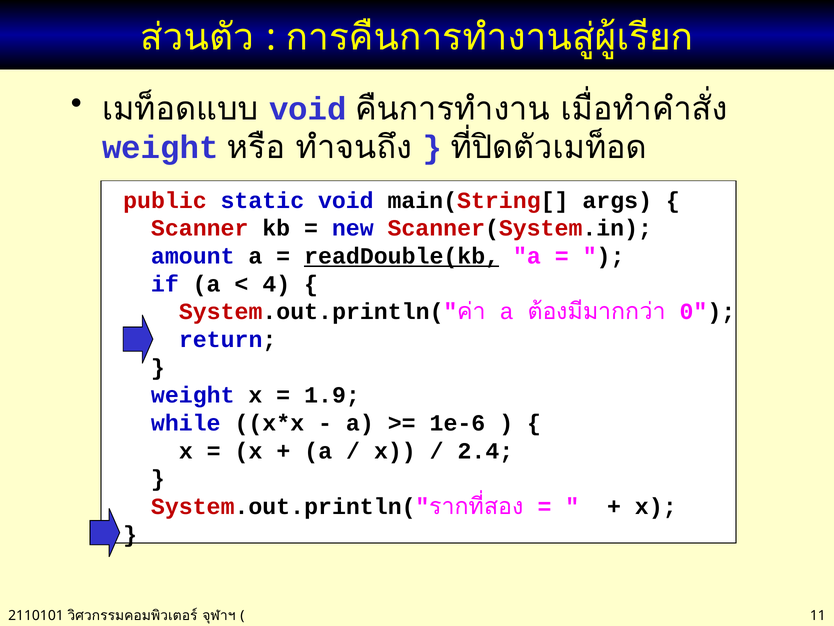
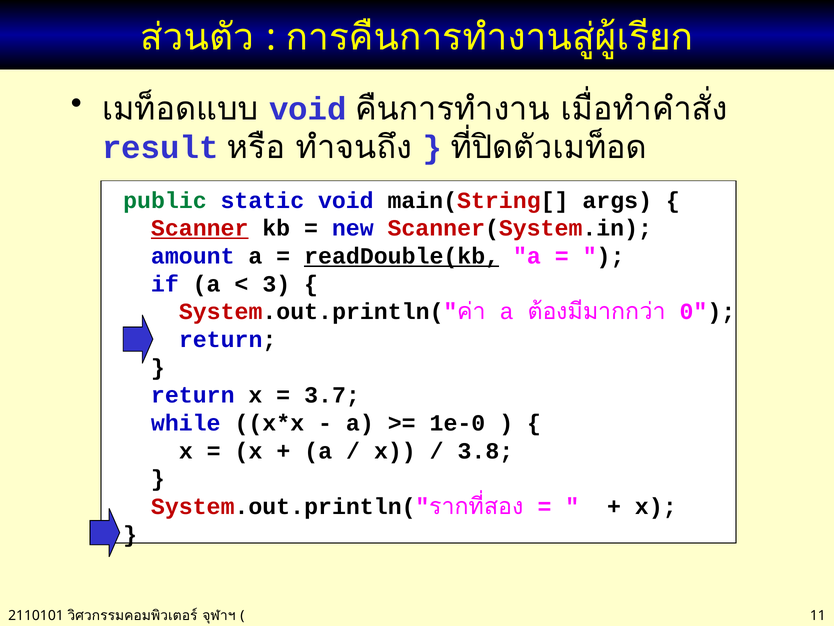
weight: weight -> result (160, 148)
public colour: red -> green (165, 200)
Scanner underline: none -> present (200, 228)
4: 4 -> 3 (276, 284)
weight: weight -> return (193, 395)
1.9: 1.9 -> 3.7 (332, 395)
1e-6: 1e-6 -> 1e-0 (457, 423)
2.4: 2.4 -> 3.8 (485, 451)
